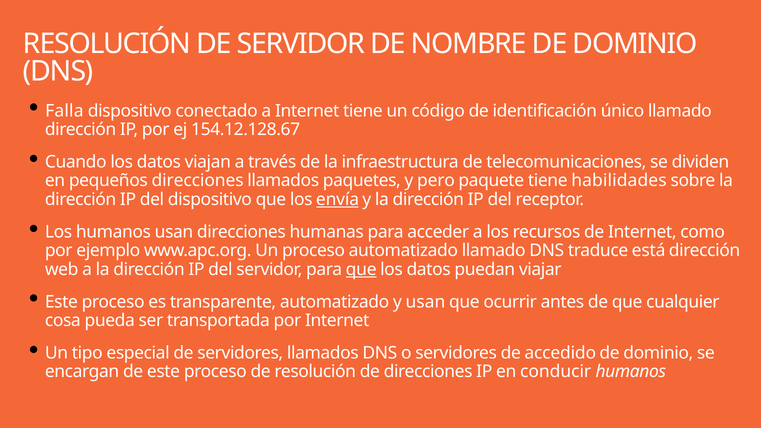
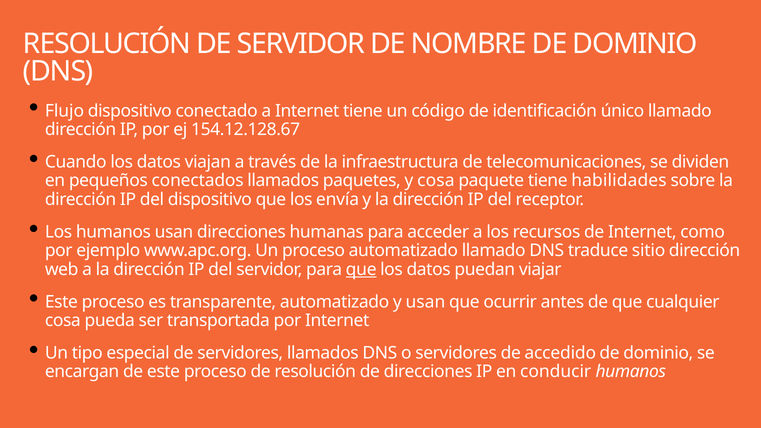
Falla: Falla -> Flujo (65, 111)
pequeños direcciones: direcciones -> conectados (198, 181)
y pero: pero -> cosa (436, 181)
envía underline: present -> none (338, 200)
está: está -> sitio (649, 251)
